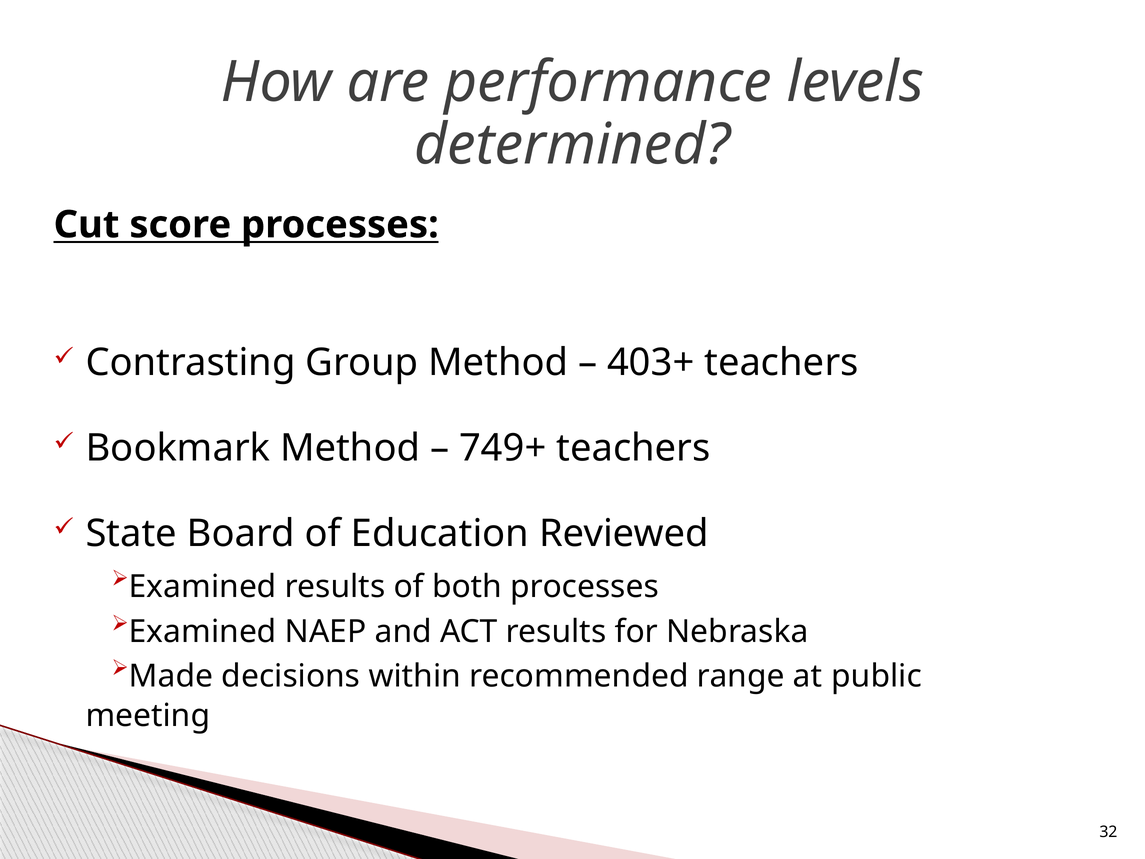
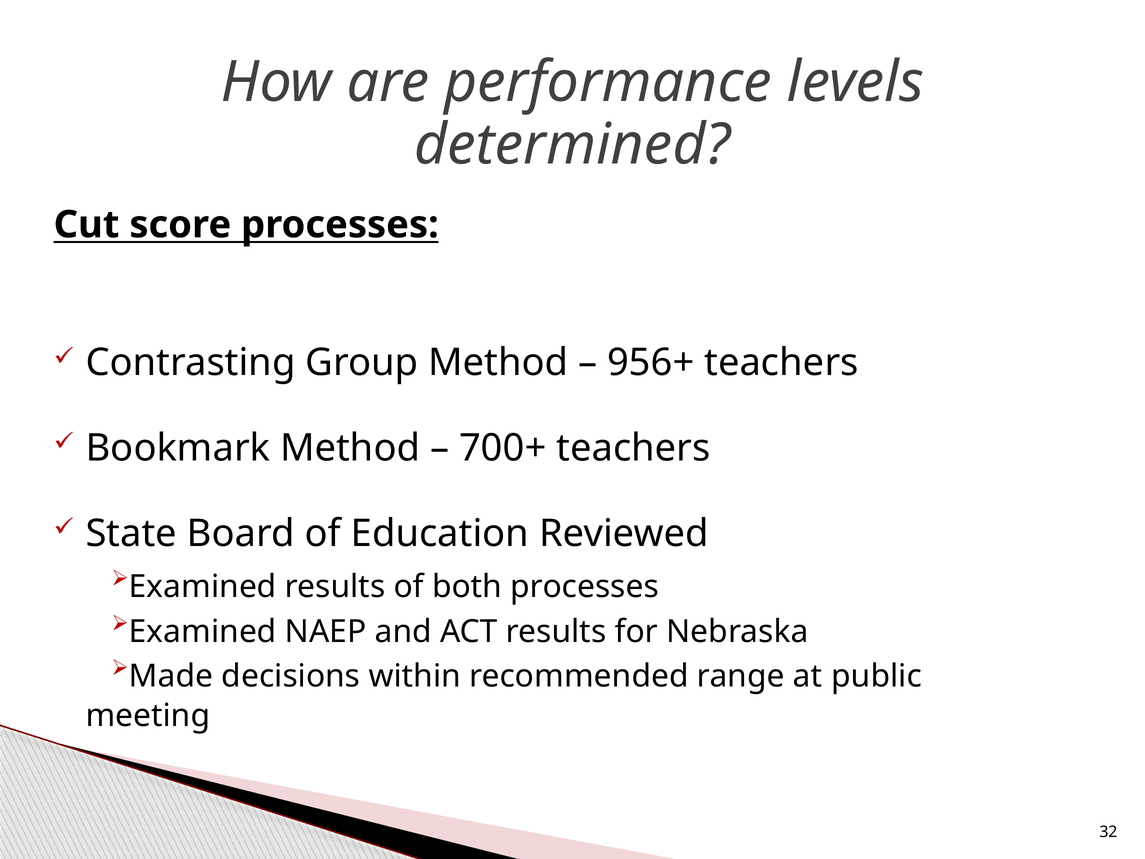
403+: 403+ -> 956+ (651, 363)
749+: 749+ -> 700+ (503, 448)
